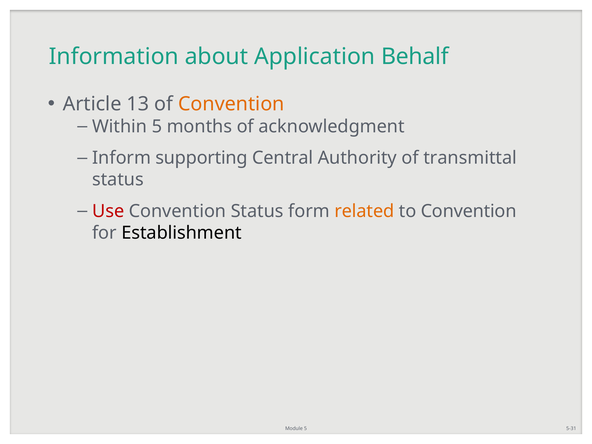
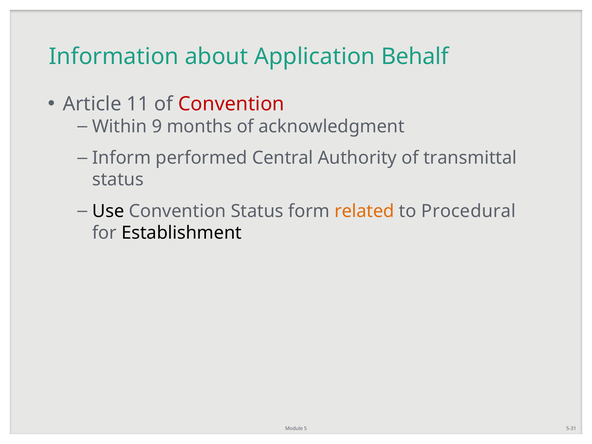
13: 13 -> 11 (138, 104)
Convention colour: orange -> red (231, 104)
Within 5: 5 -> 9 (157, 126)
supporting: supporting -> performed (201, 158)
Use colour: red -> black (108, 211)
to Convention: Convention -> Procedural (468, 211)
